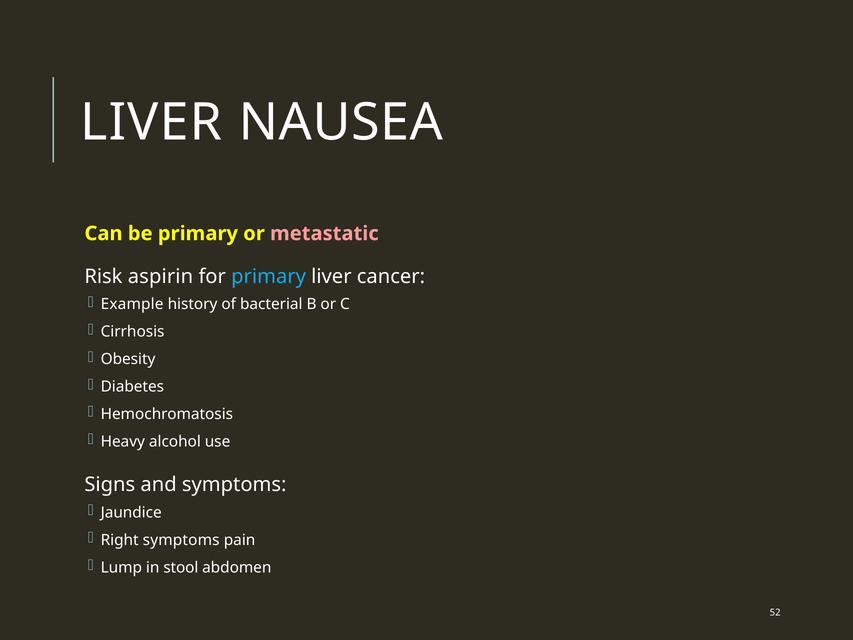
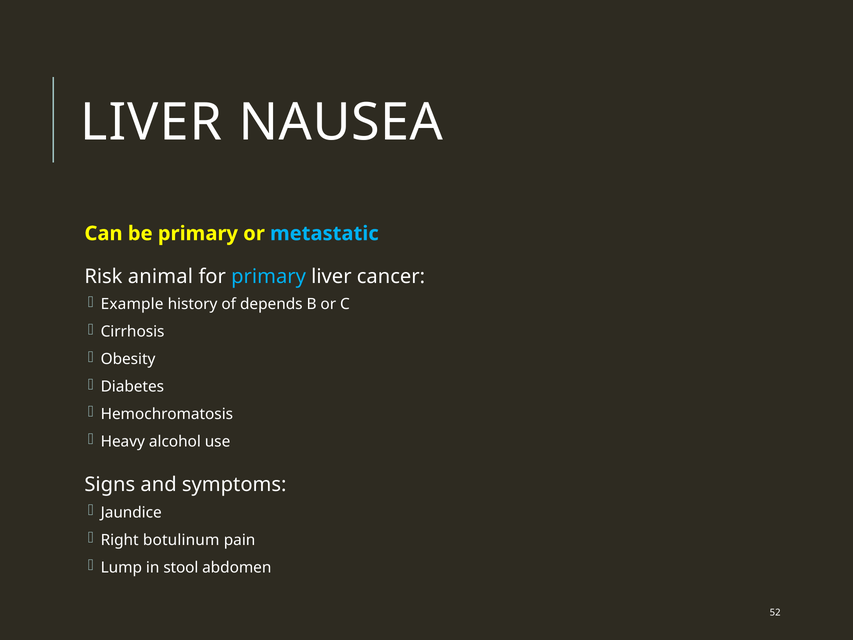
metastatic colour: pink -> light blue (324, 233)
aspirin: aspirin -> animal (160, 277)
bacterial: bacterial -> depends (271, 304)
Right symptoms: symptoms -> botulinum (181, 540)
